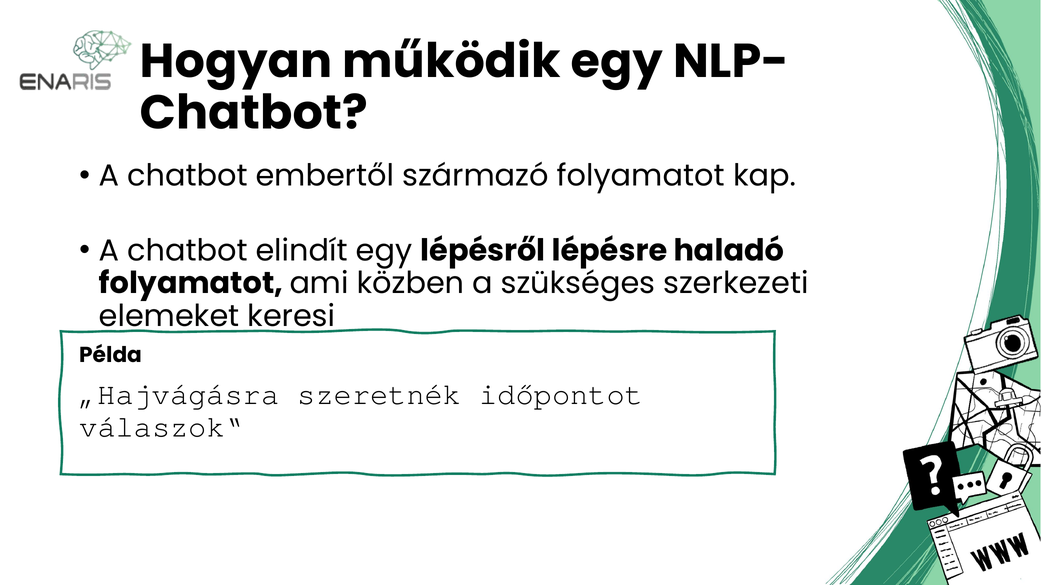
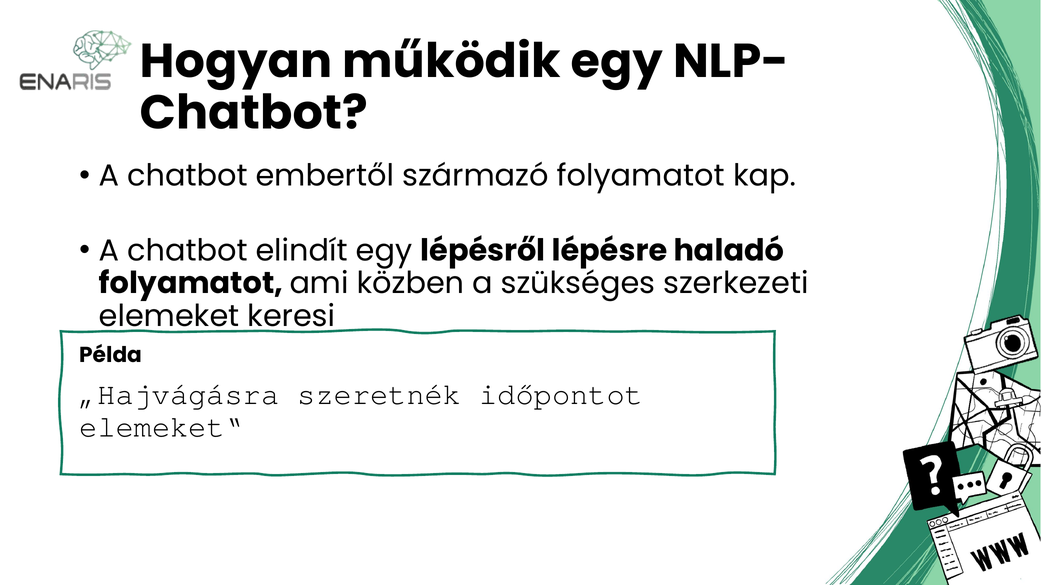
válaszok“: válaszok“ -> elemeket“ (161, 427)
